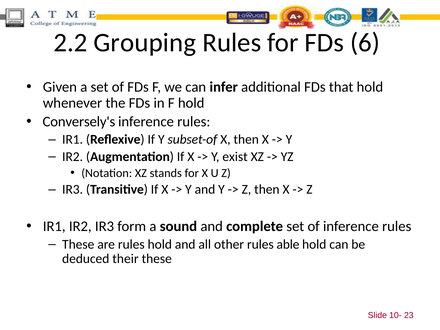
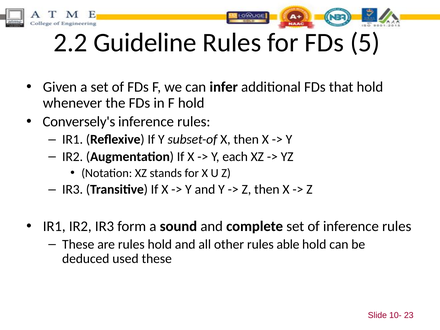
Grouping: Grouping -> Guideline (145, 43)
6: 6 -> 5 (365, 43)
exist: exist -> each (235, 157)
their: their -> used (125, 259)
